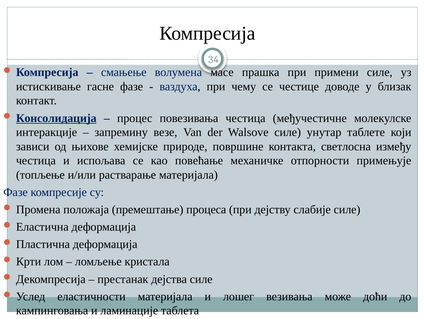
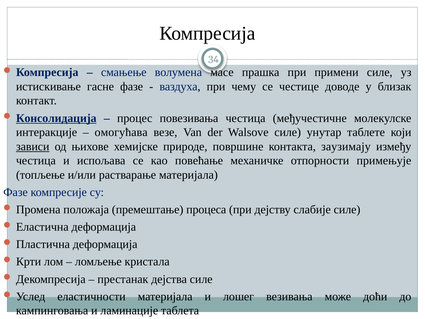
запремину: запремину -> омогућава (121, 132)
зависи underline: none -> present (33, 146)
светлосна: светлосна -> заузимају (346, 146)
